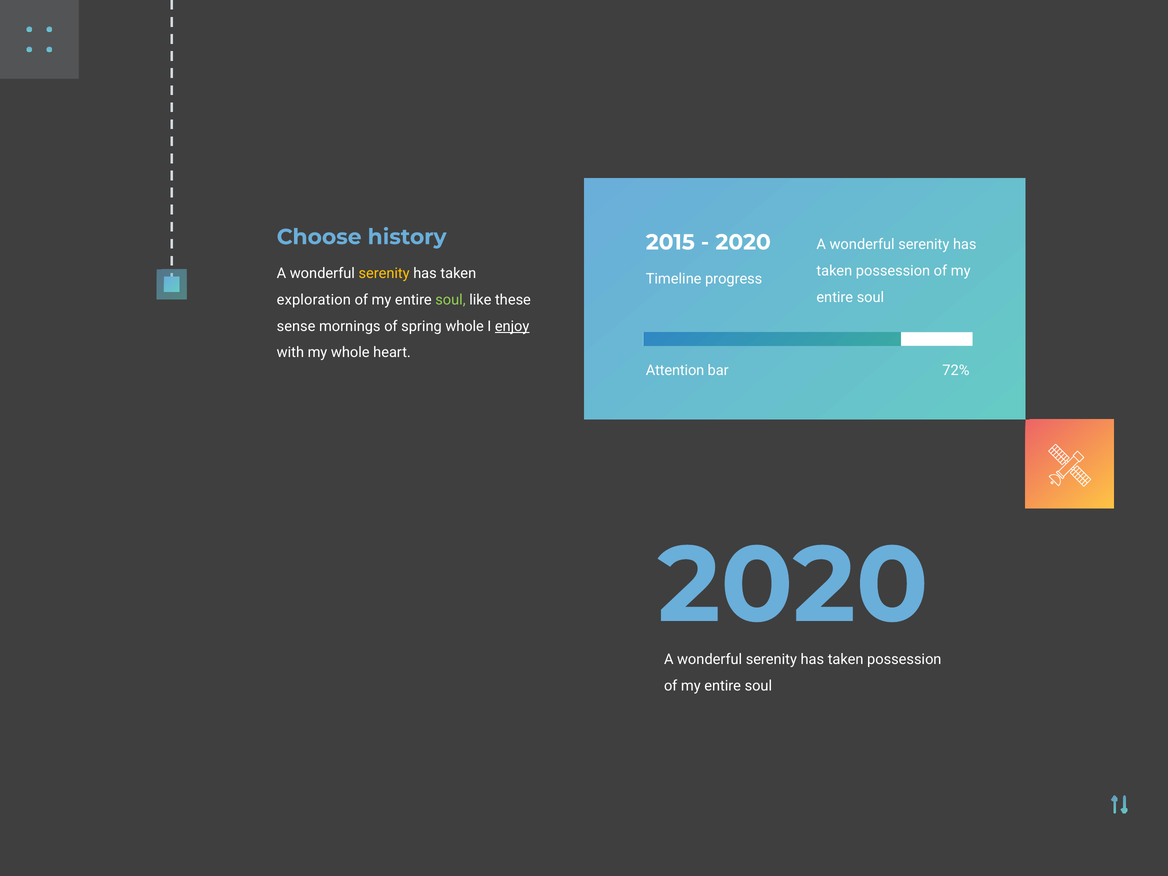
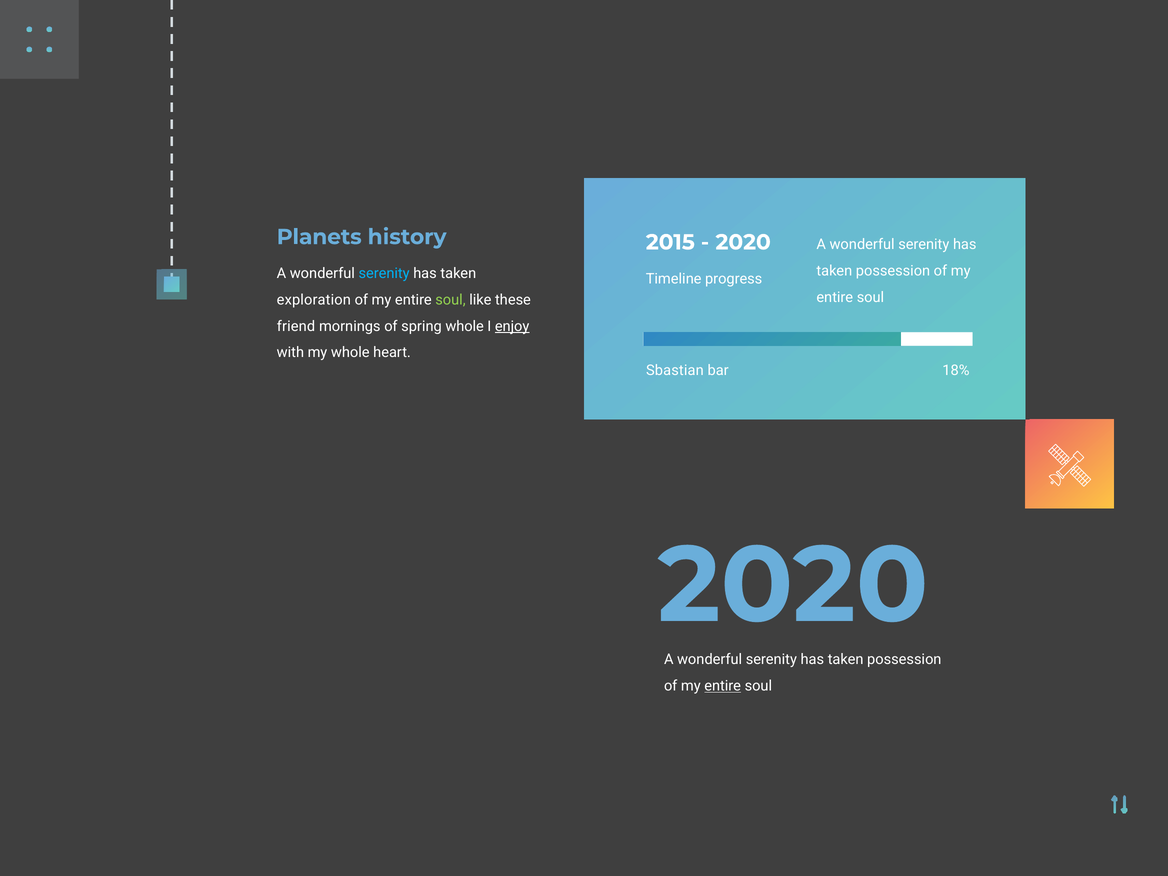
Choose: Choose -> Planets (319, 237)
serenity colour: yellow -> light blue (384, 274)
sense: sense -> friend (296, 326)
Attention: Attention -> Sbastian (675, 371)
72%: 72% -> 18% (956, 371)
entire underline: none -> present (723, 686)
